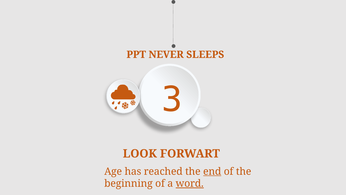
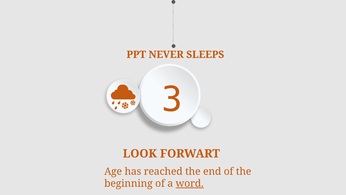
end underline: present -> none (212, 171)
